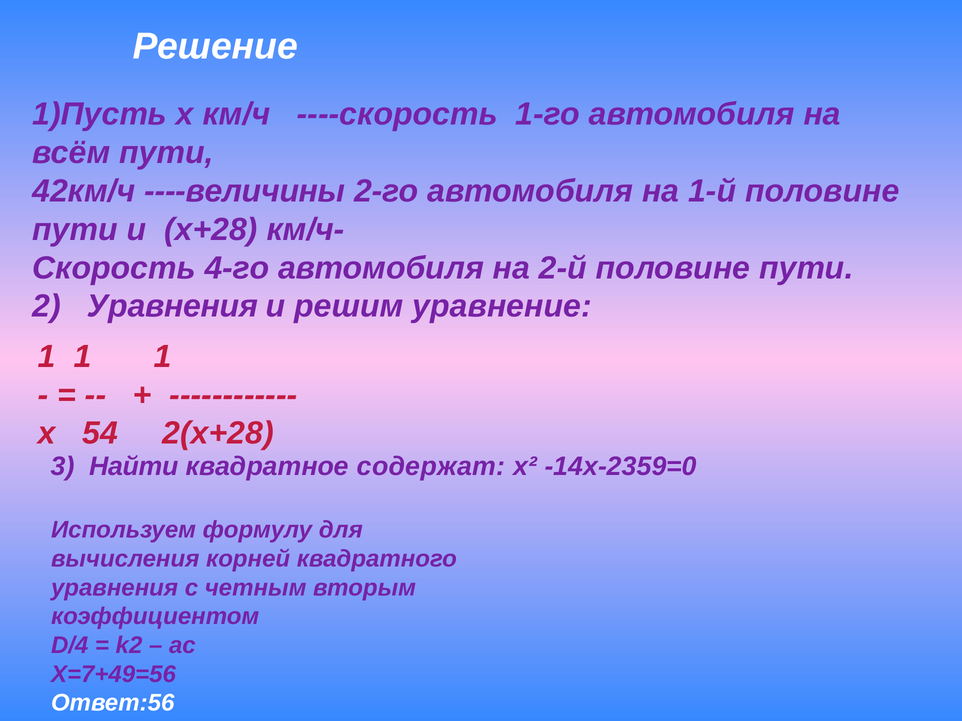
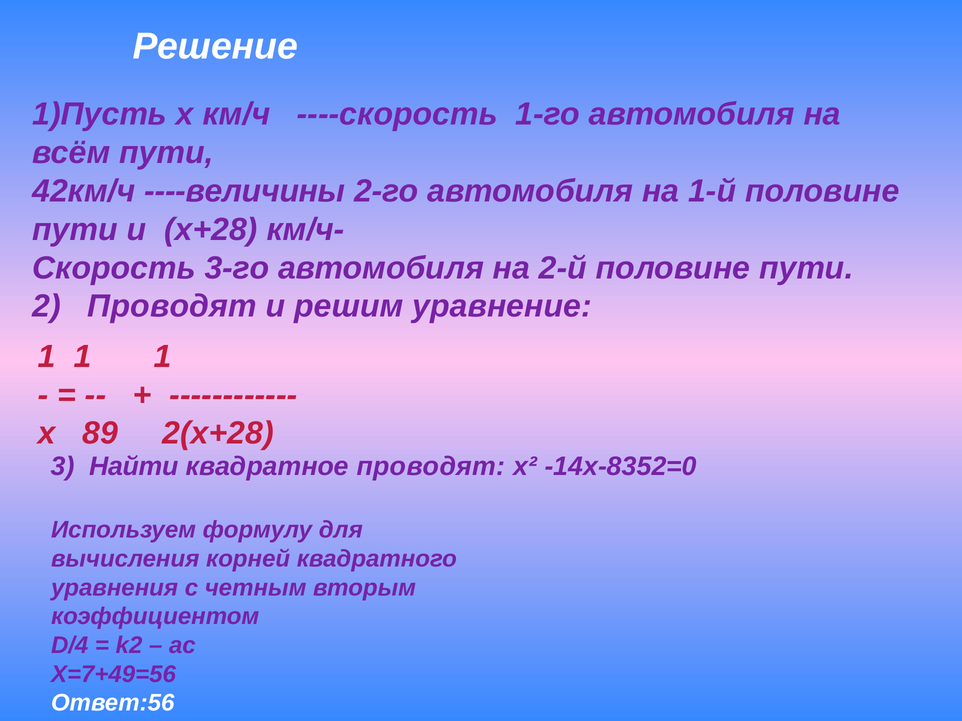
4-го: 4-го -> 3-го (237, 268)
2 Уравнения: Уравнения -> Проводят (172, 307)
54: 54 -> 89 (100, 434)
квадратное содержат: содержат -> проводят (431, 467)
-14х-2359=0: -14х-2359=0 -> -14х-8352=0 (621, 467)
